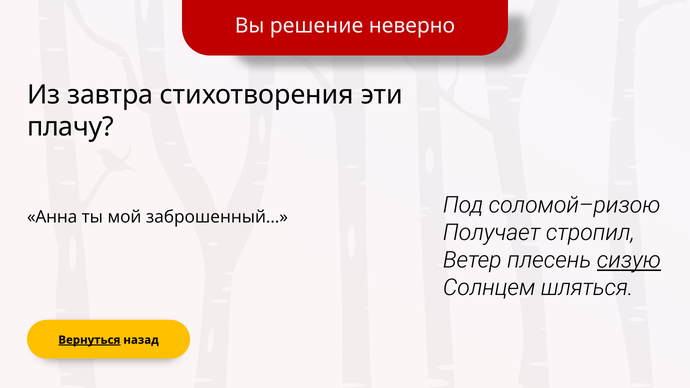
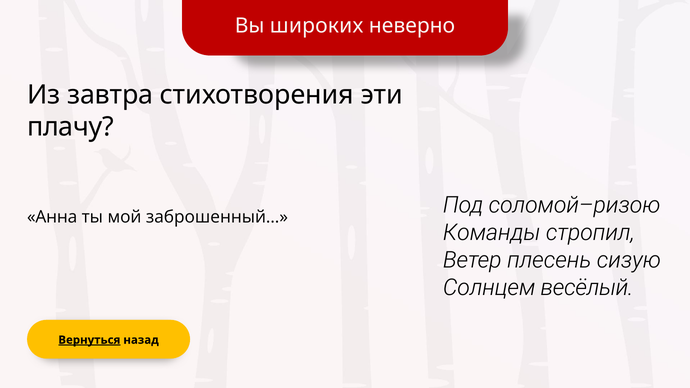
решение: решение -> широких (317, 26)
Получает: Получает -> Команды (492, 233)
сизую underline: present -> none (629, 260)
шляться: шляться -> весёлый (587, 288)
